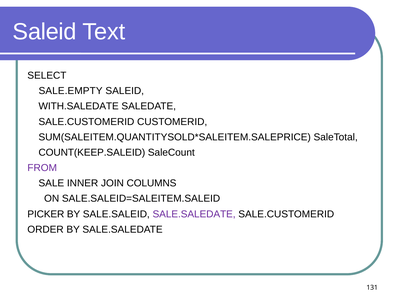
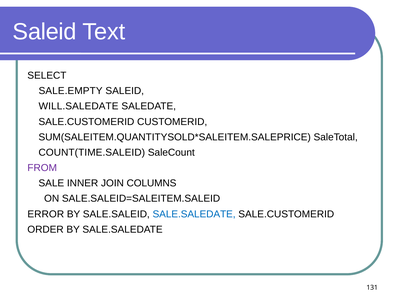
WITH.SALEDATE: WITH.SALEDATE -> WILL.SALEDATE (79, 107)
COUNT(KEEP.SALEID: COUNT(KEEP.SALEID -> COUNT(TIME.SALEID (92, 153)
PICKER: PICKER -> ERROR (46, 214)
SALE.SALEDATE colour: purple -> blue (194, 214)
